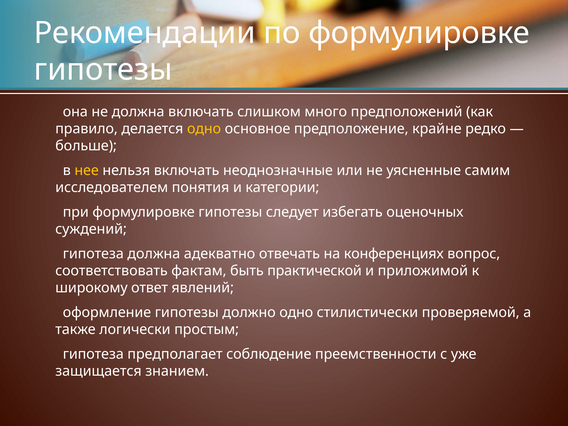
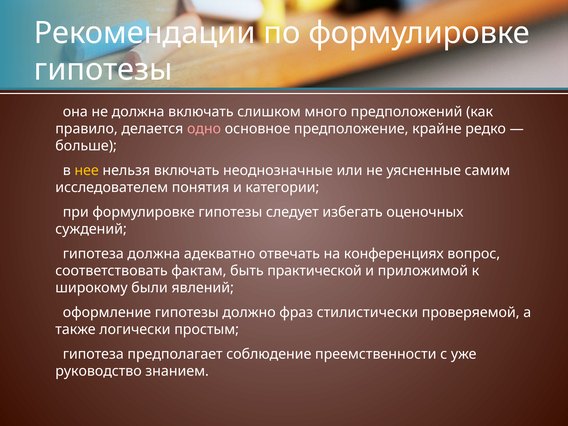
одно colour: yellow -> pink (204, 129)
ответ: ответ -> были (150, 288)
должно одно: одно -> фраз (296, 312)
защищается: защищается -> руководство (99, 371)
